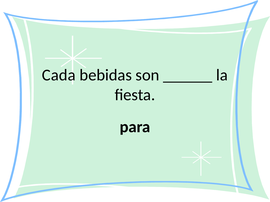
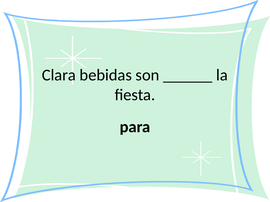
Cada: Cada -> Clara (59, 75)
